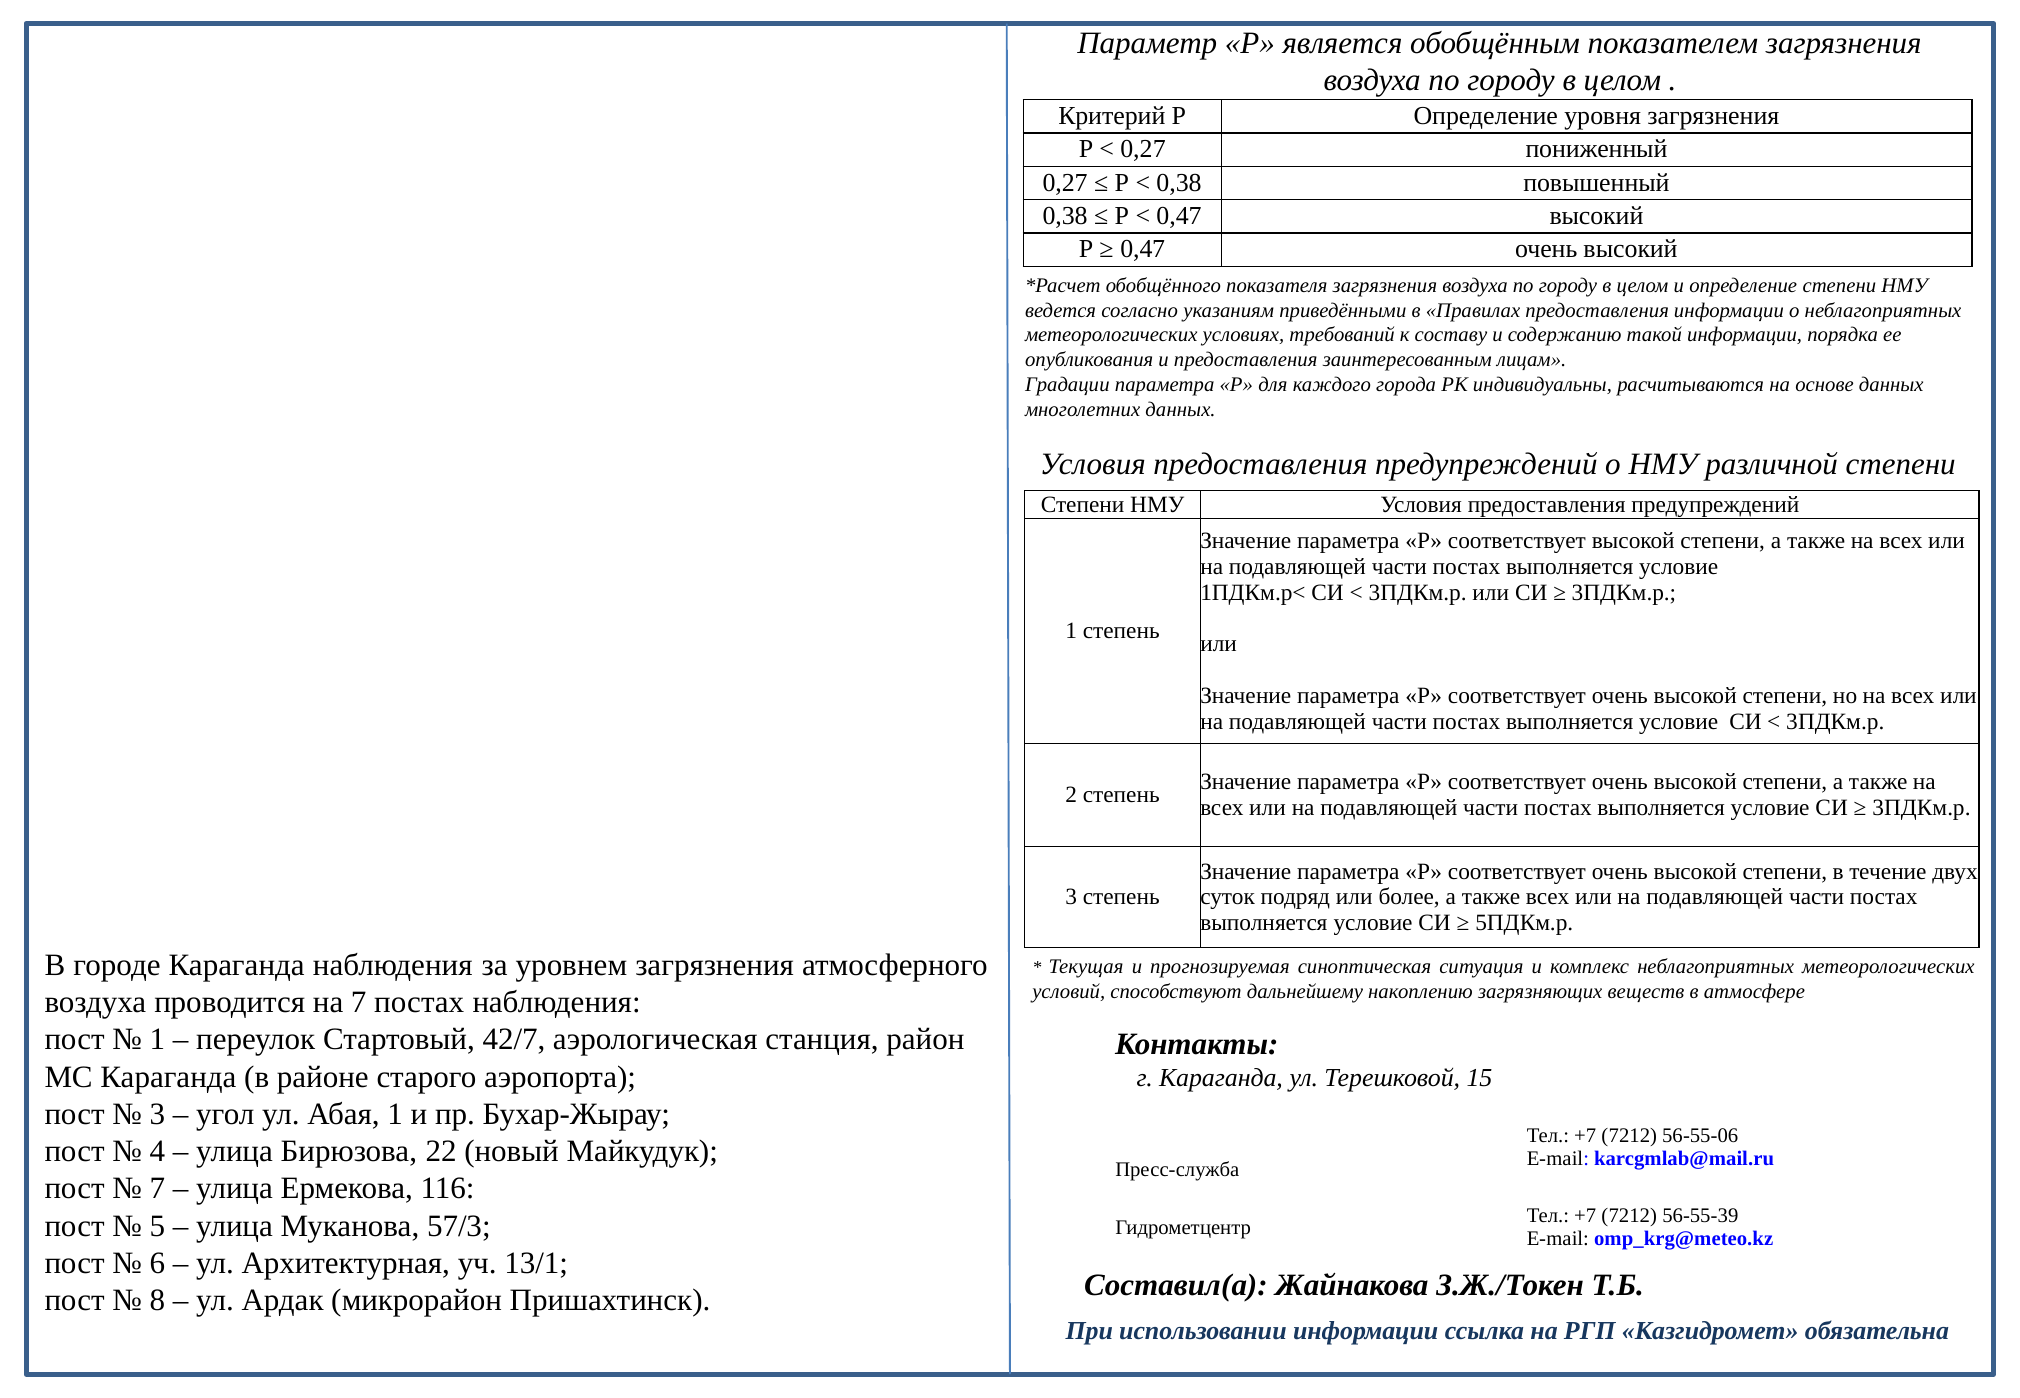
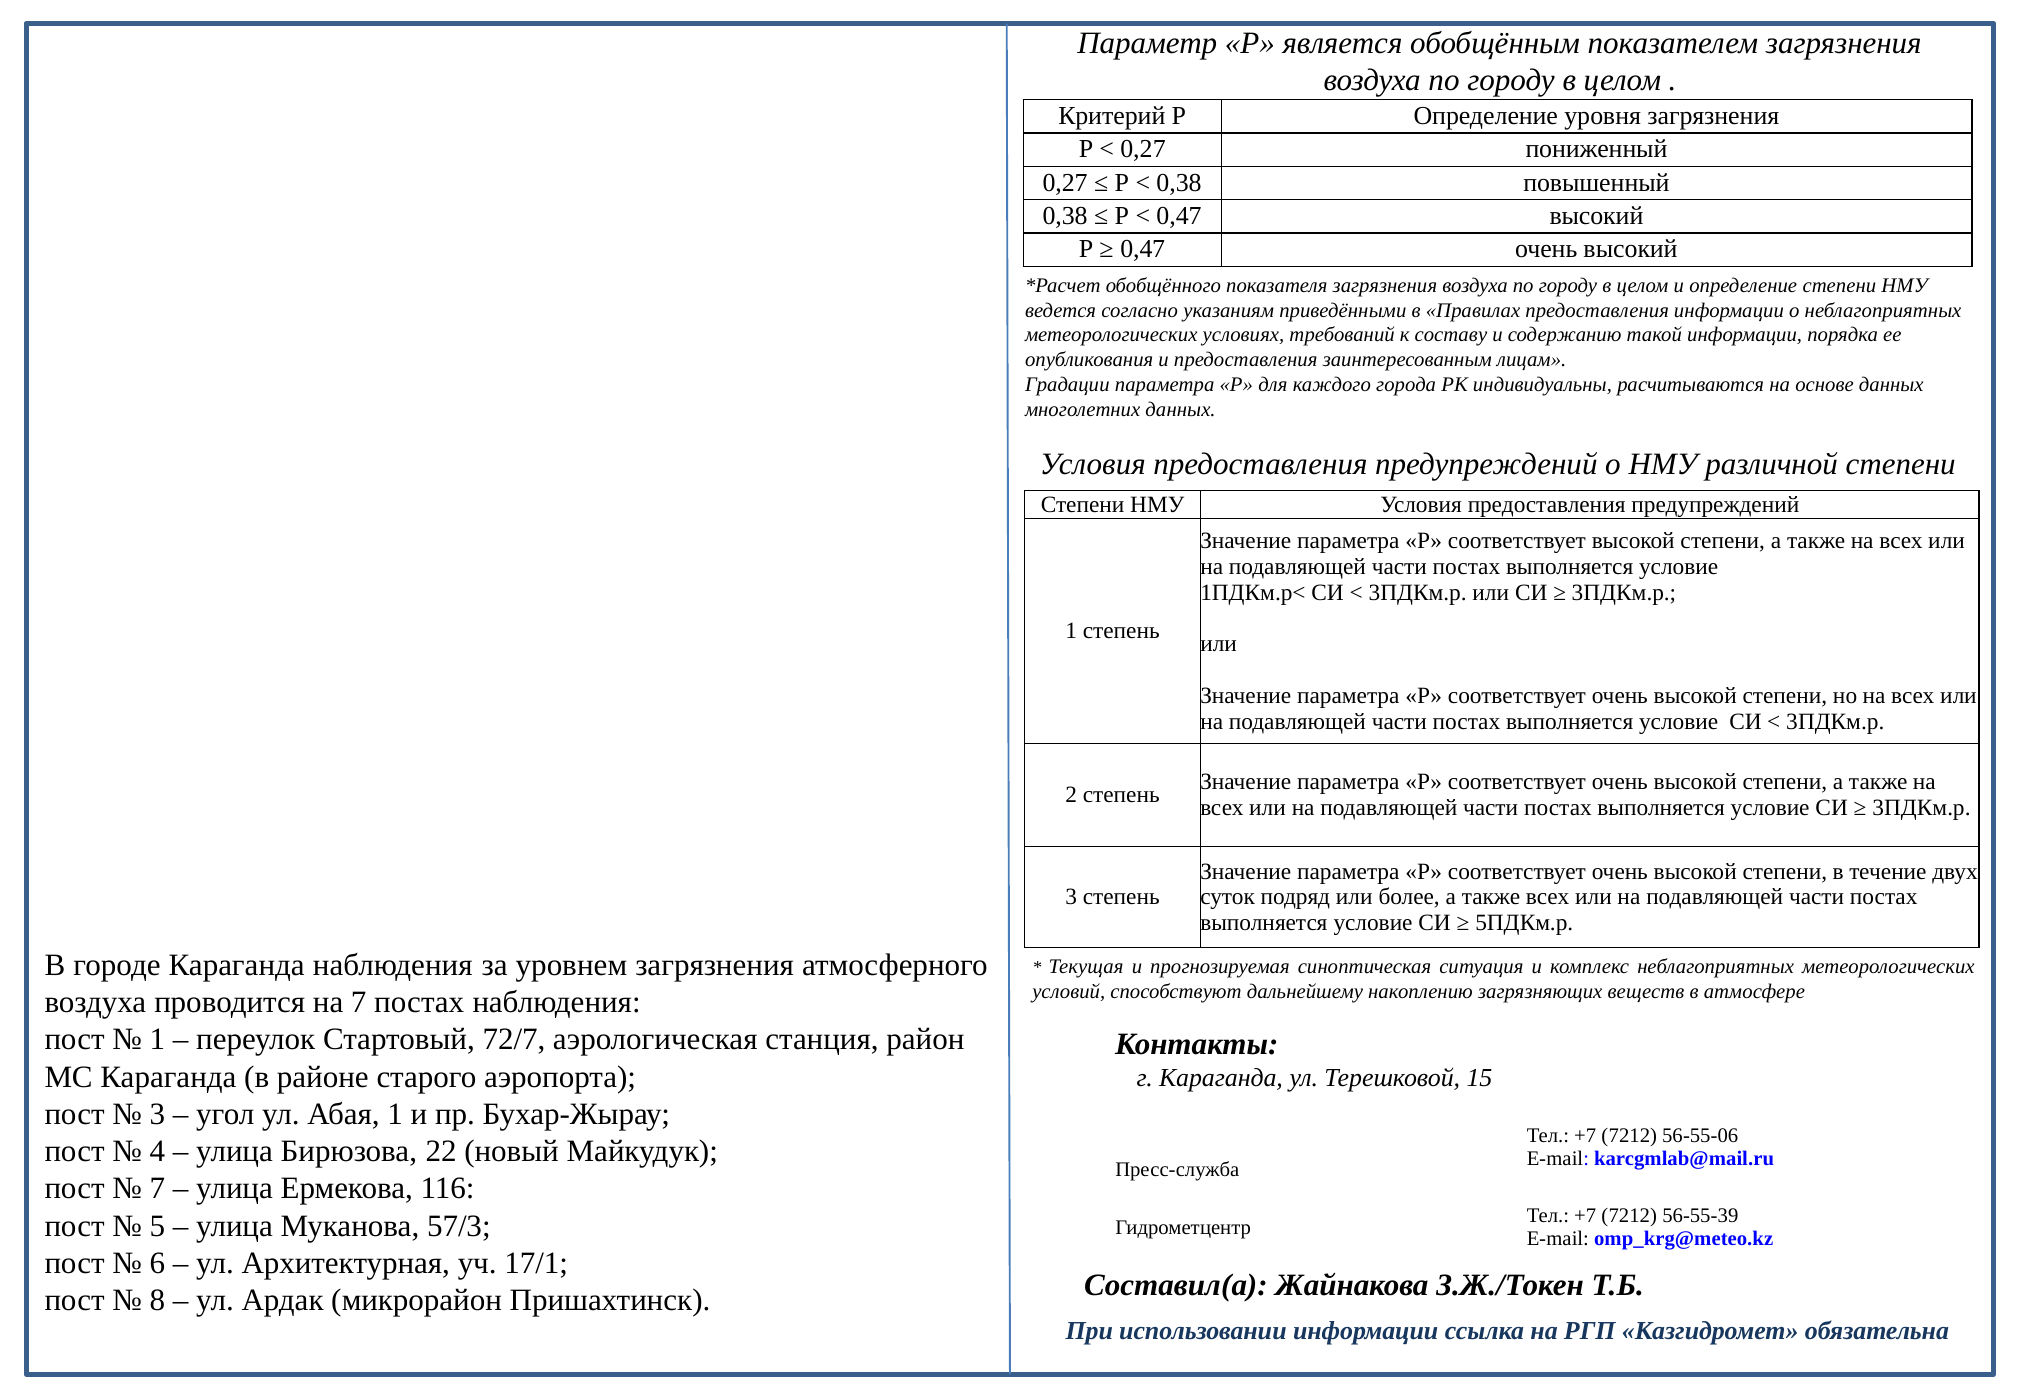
42/7: 42/7 -> 72/7 (514, 1040)
13/1: 13/1 -> 17/1 (536, 1264)
